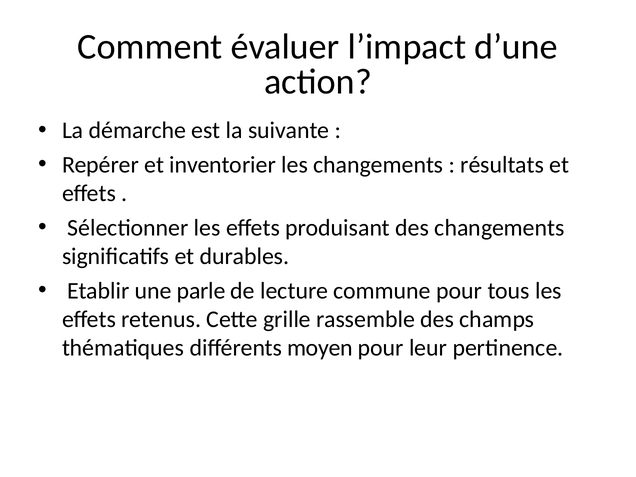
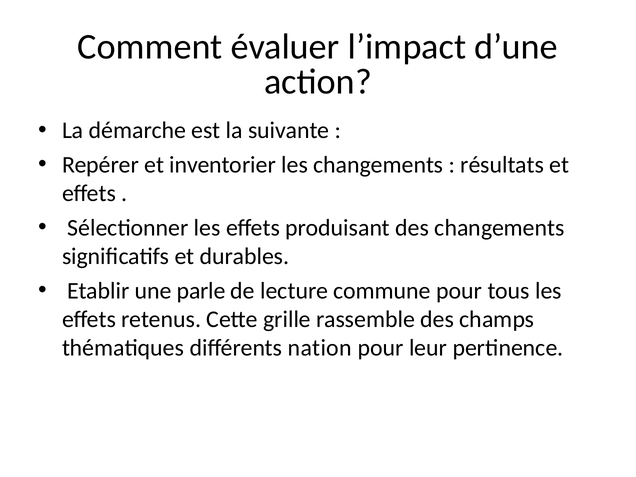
moyen: moyen -> nation (320, 348)
